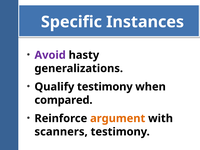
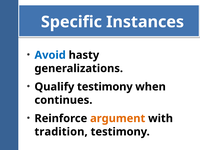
Avoid colour: purple -> blue (50, 55)
compared: compared -> continues (63, 100)
scanners: scanners -> tradition (61, 132)
